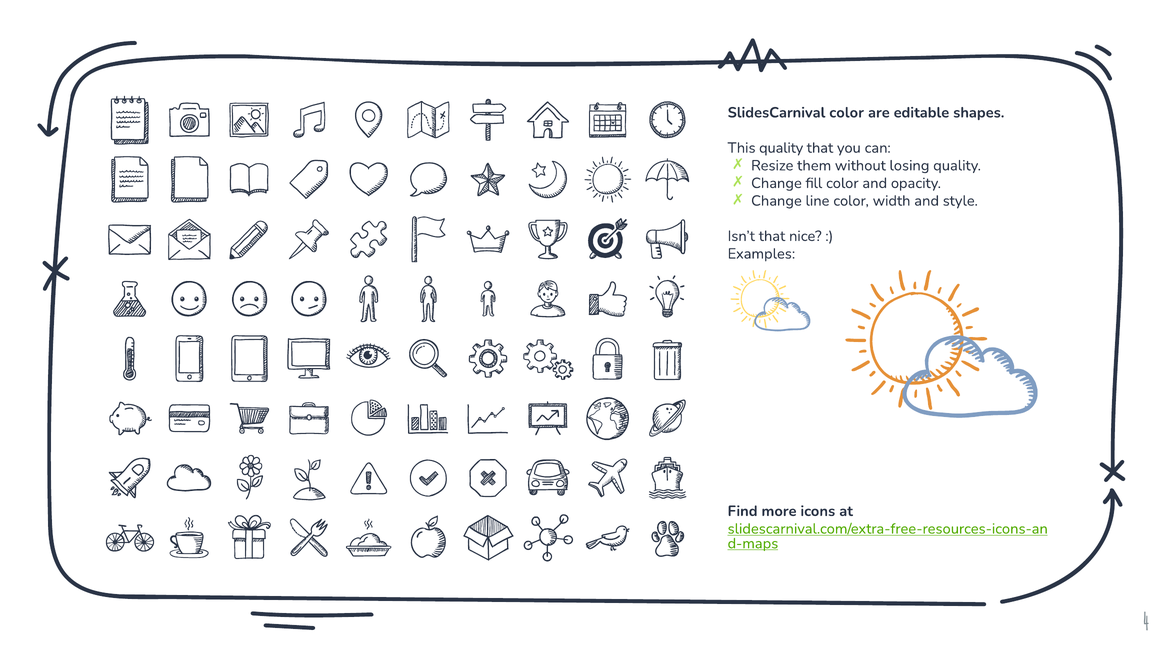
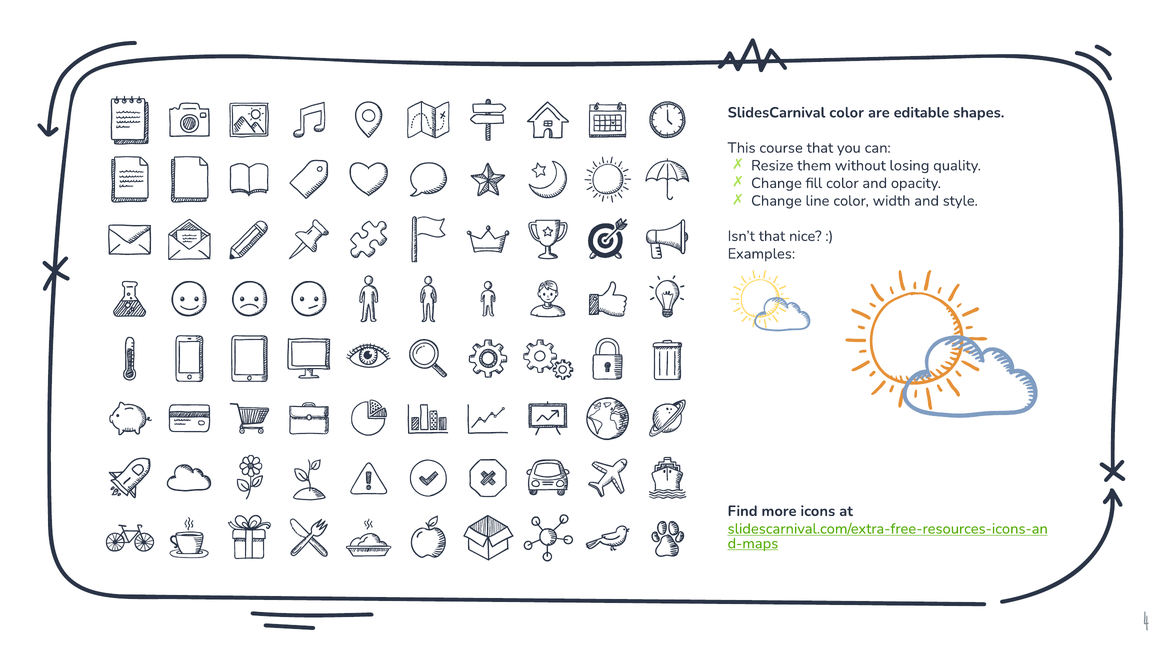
This quality: quality -> course (781, 148)
